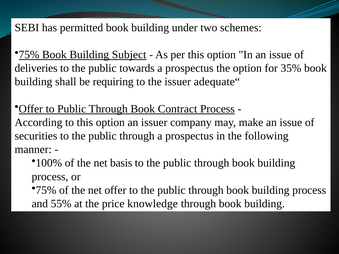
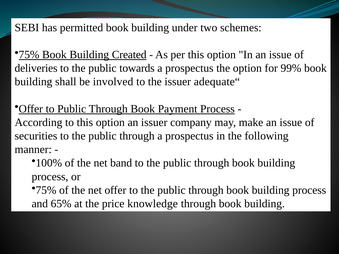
Subject: Subject -> Created (129, 55)
35%: 35% -> 99% (291, 68)
requiring: requiring -> involved (113, 82)
Contract: Contract -> Payment (178, 109)
basis: basis -> band (121, 163)
55%: 55% -> 65% (61, 204)
